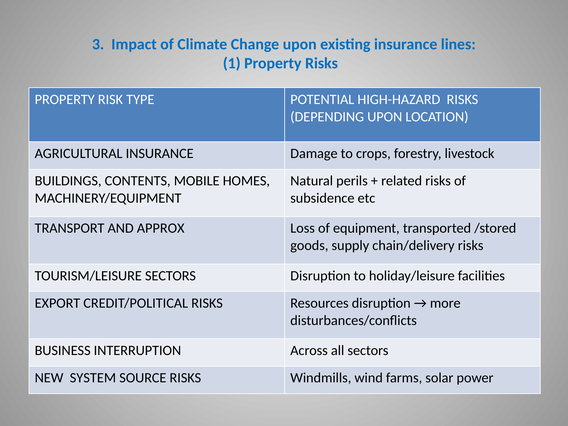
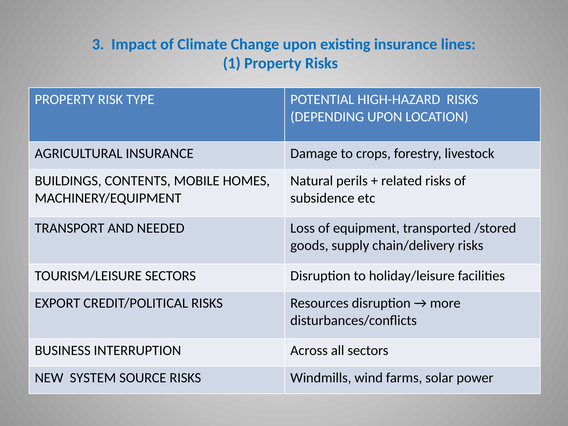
APPROX: APPROX -> NEEDED (161, 228)
